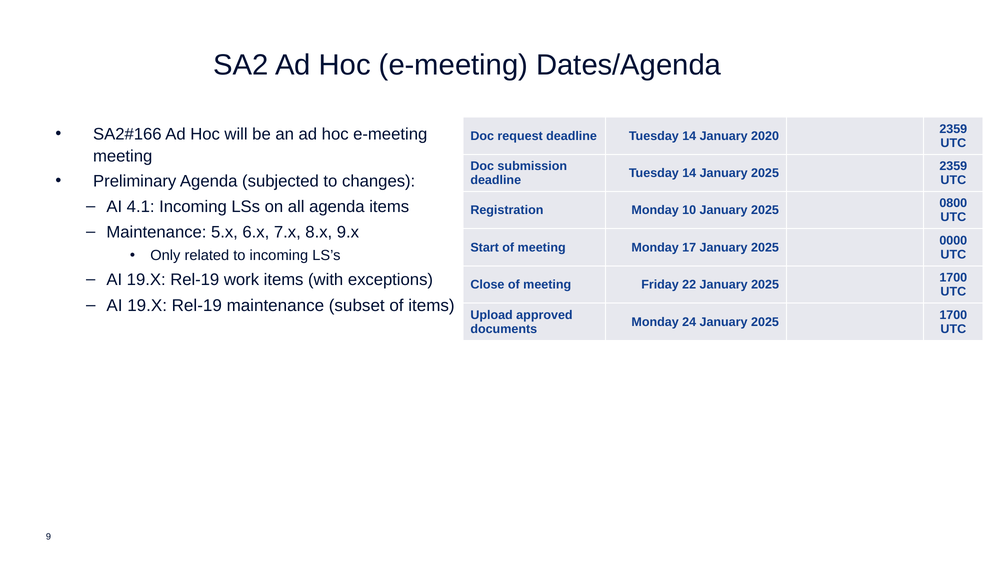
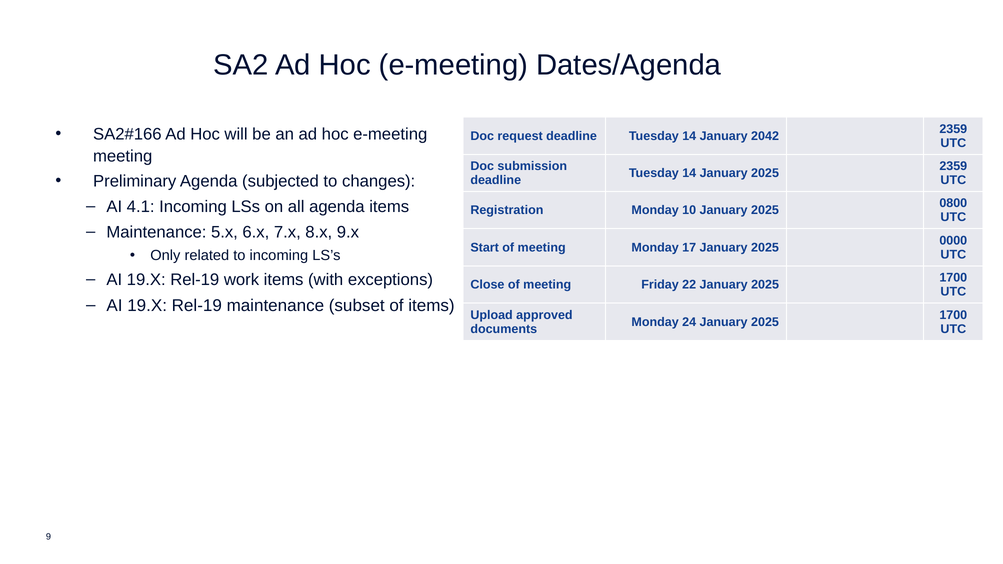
2020: 2020 -> 2042 (765, 136)
